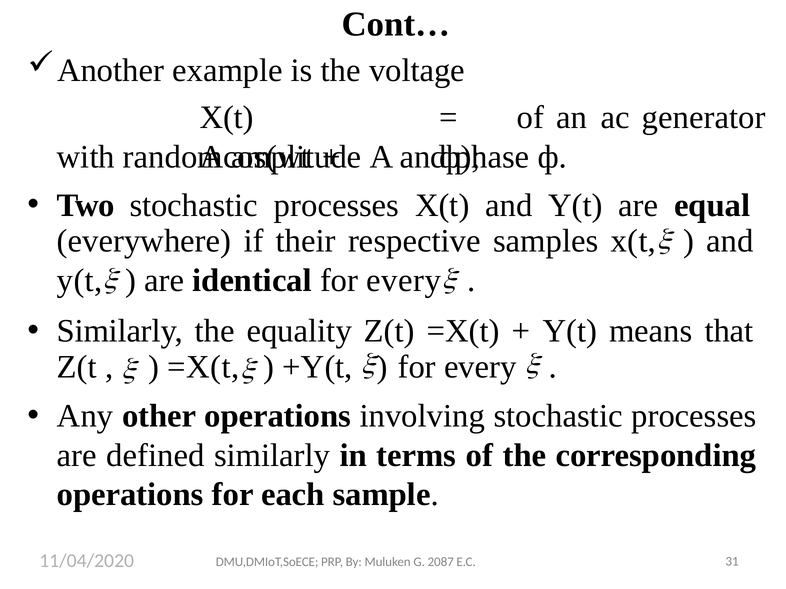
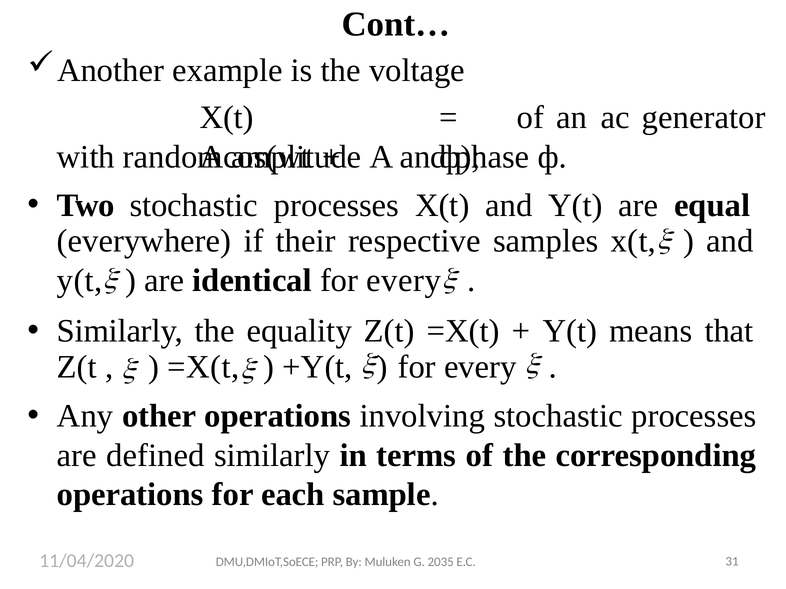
2087: 2087 -> 2035 (441, 562)
